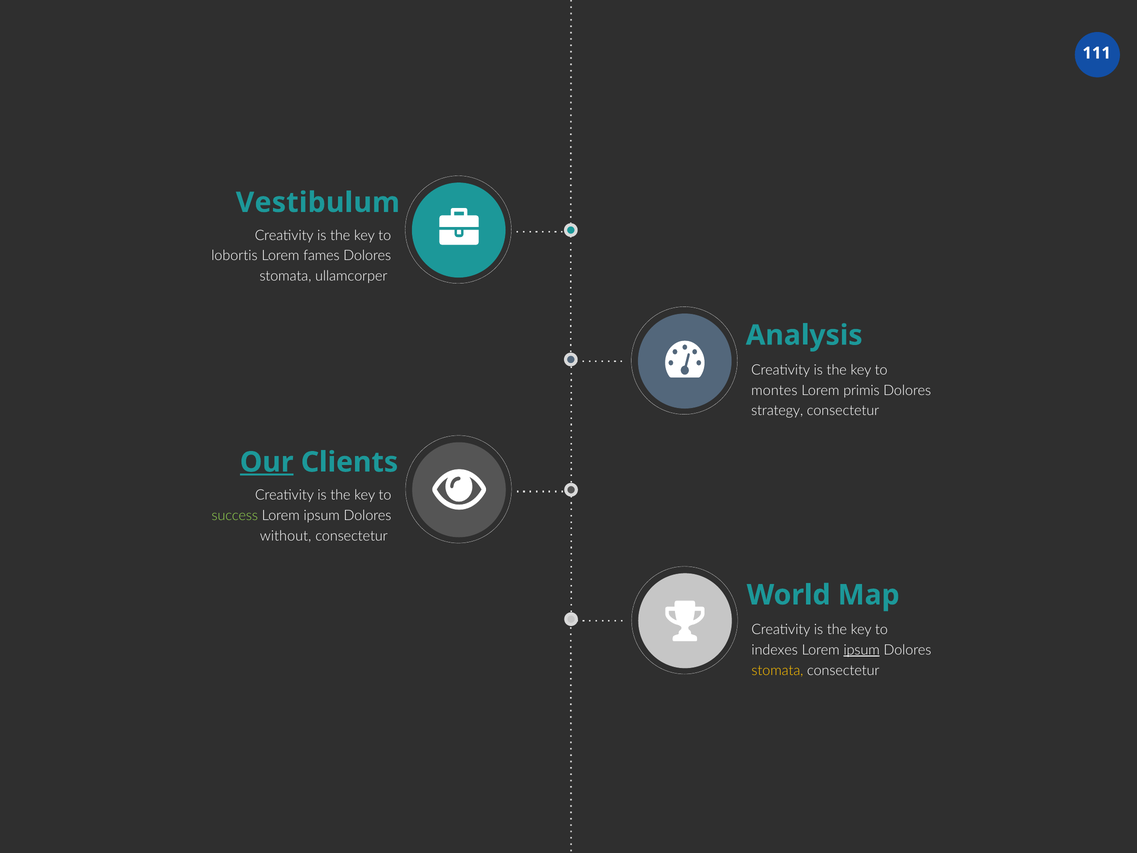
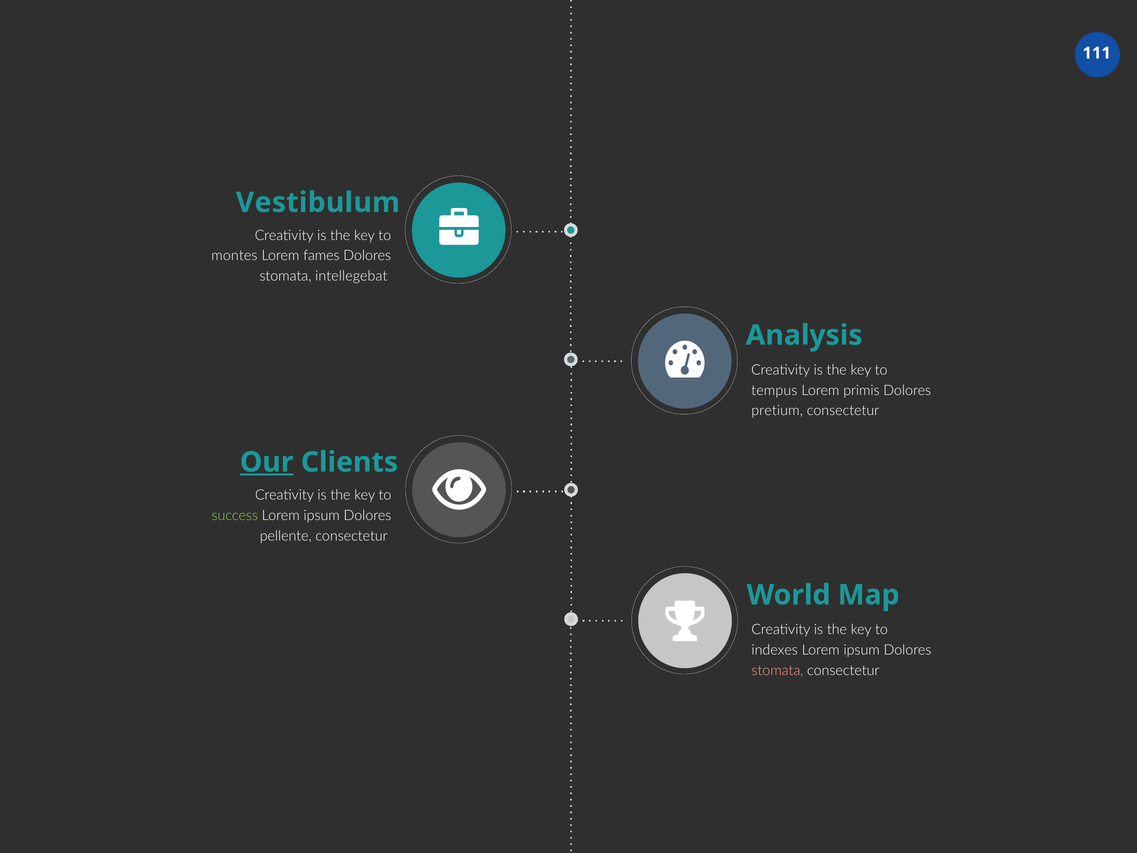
lobortis: lobortis -> montes (234, 256)
ullamcorper: ullamcorper -> intellegebat (351, 276)
montes: montes -> tempus (774, 390)
strategy: strategy -> pretium (777, 411)
without: without -> pellente (286, 536)
ipsum underline: present -> none (862, 650)
stomata colour: yellow -> pink (777, 670)
